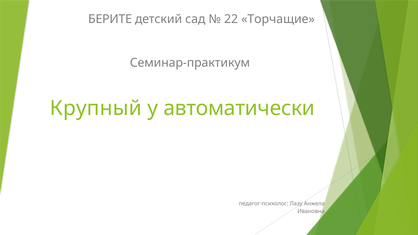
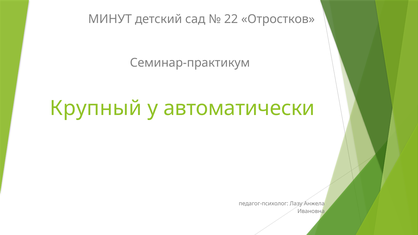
БЕРИТЕ: БЕРИТЕ -> МИНУТ (110, 19)
Торчащие: Торчащие -> Отростков (278, 19)
